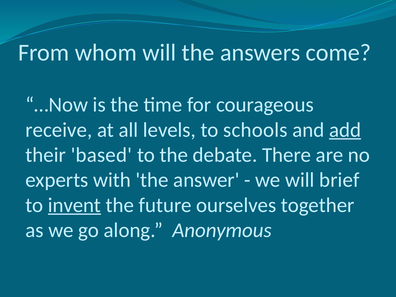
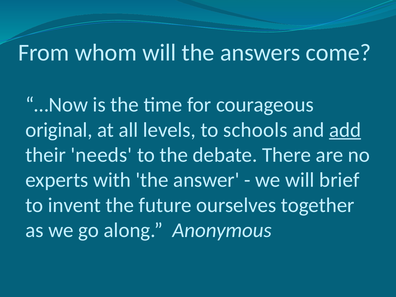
receive: receive -> original (59, 130)
based: based -> needs (101, 155)
invent underline: present -> none (74, 205)
